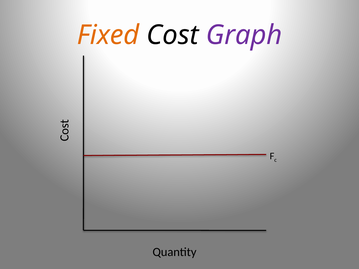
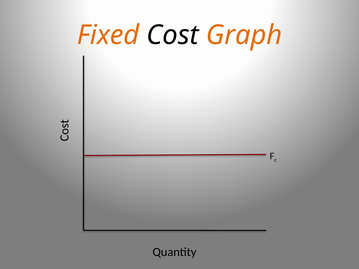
Graph colour: purple -> orange (244, 35)
